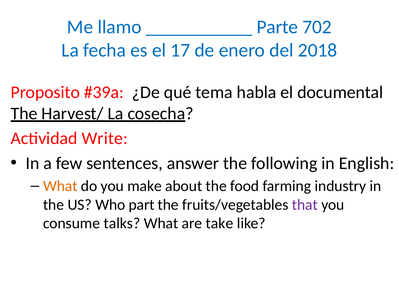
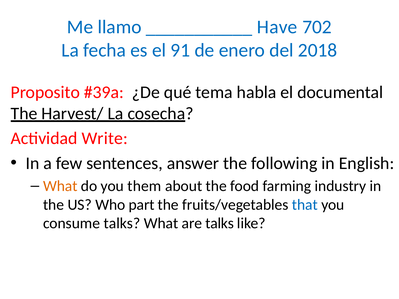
Parte: Parte -> Have (277, 27)
17: 17 -> 91 (180, 50)
make: make -> them (144, 186)
that colour: purple -> blue (305, 205)
are take: take -> talks (220, 223)
